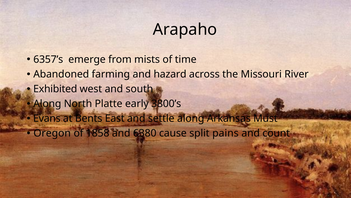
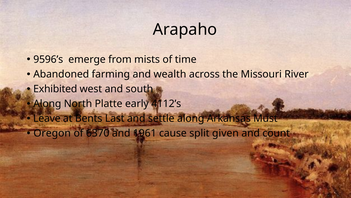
6357’s: 6357’s -> 9596’s (48, 59)
hazard: hazard -> wealth (170, 74)
3800’s: 3800’s -> 4112’s (166, 103)
Evans: Evans -> Leave (47, 118)
East: East -> Last (115, 118)
1858: 1858 -> 6370 (98, 133)
6380: 6380 -> 1961 (145, 133)
pains: pains -> given (225, 133)
